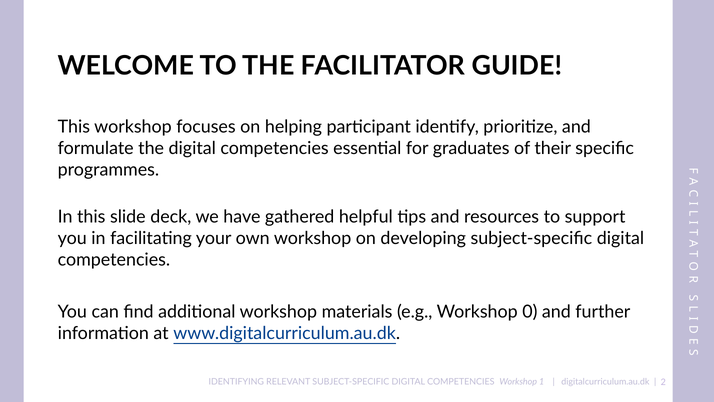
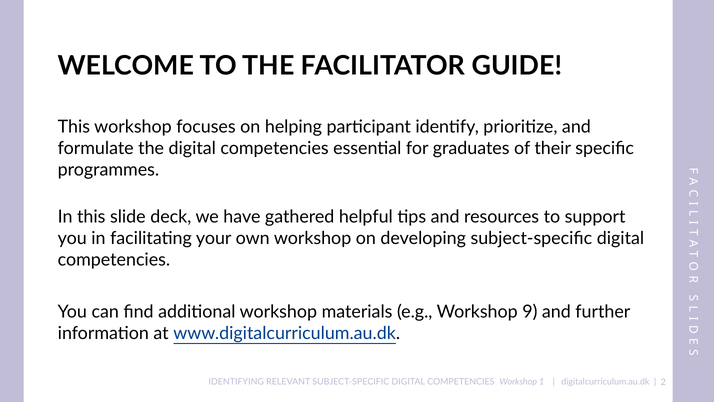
0: 0 -> 9 (530, 312)
